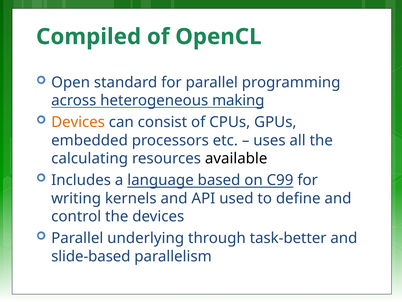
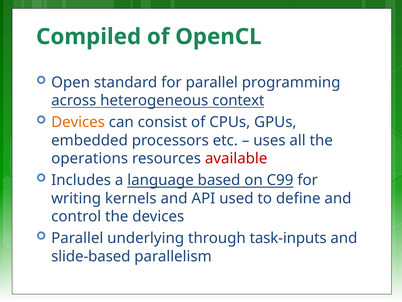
making: making -> context (238, 100)
calculating: calculating -> operations (90, 158)
available colour: black -> red (236, 158)
task-better: task-better -> task-inputs (288, 238)
